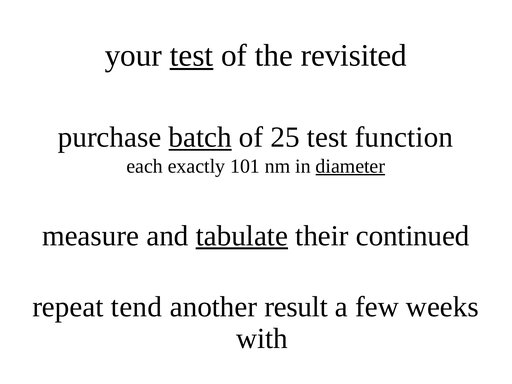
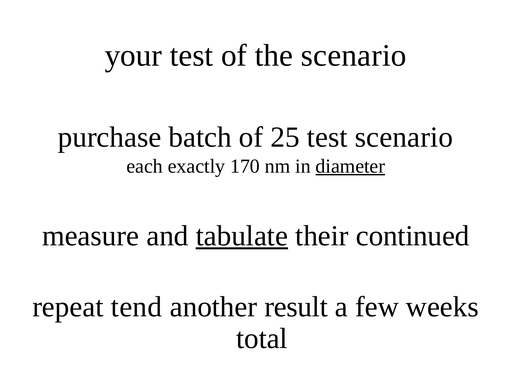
test underline: present -> none (192, 56)
the revisited: revisited -> scenario (354, 56)
batch underline: present -> none (200, 137)
test function: function -> scenario (404, 137)
101: 101 -> 170 (245, 166)
with: with -> total (262, 338)
